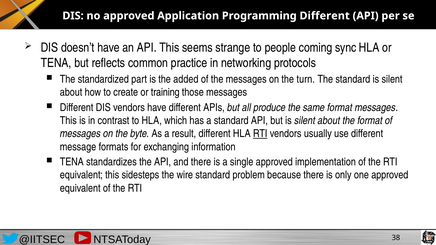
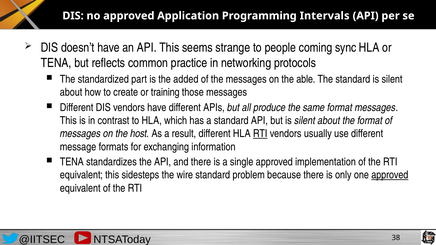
Programming Different: Different -> Intervals (325, 16)
turn: turn -> able (306, 79)
byte: byte -> host (140, 134)
approved underline: none -> present (390, 175)
